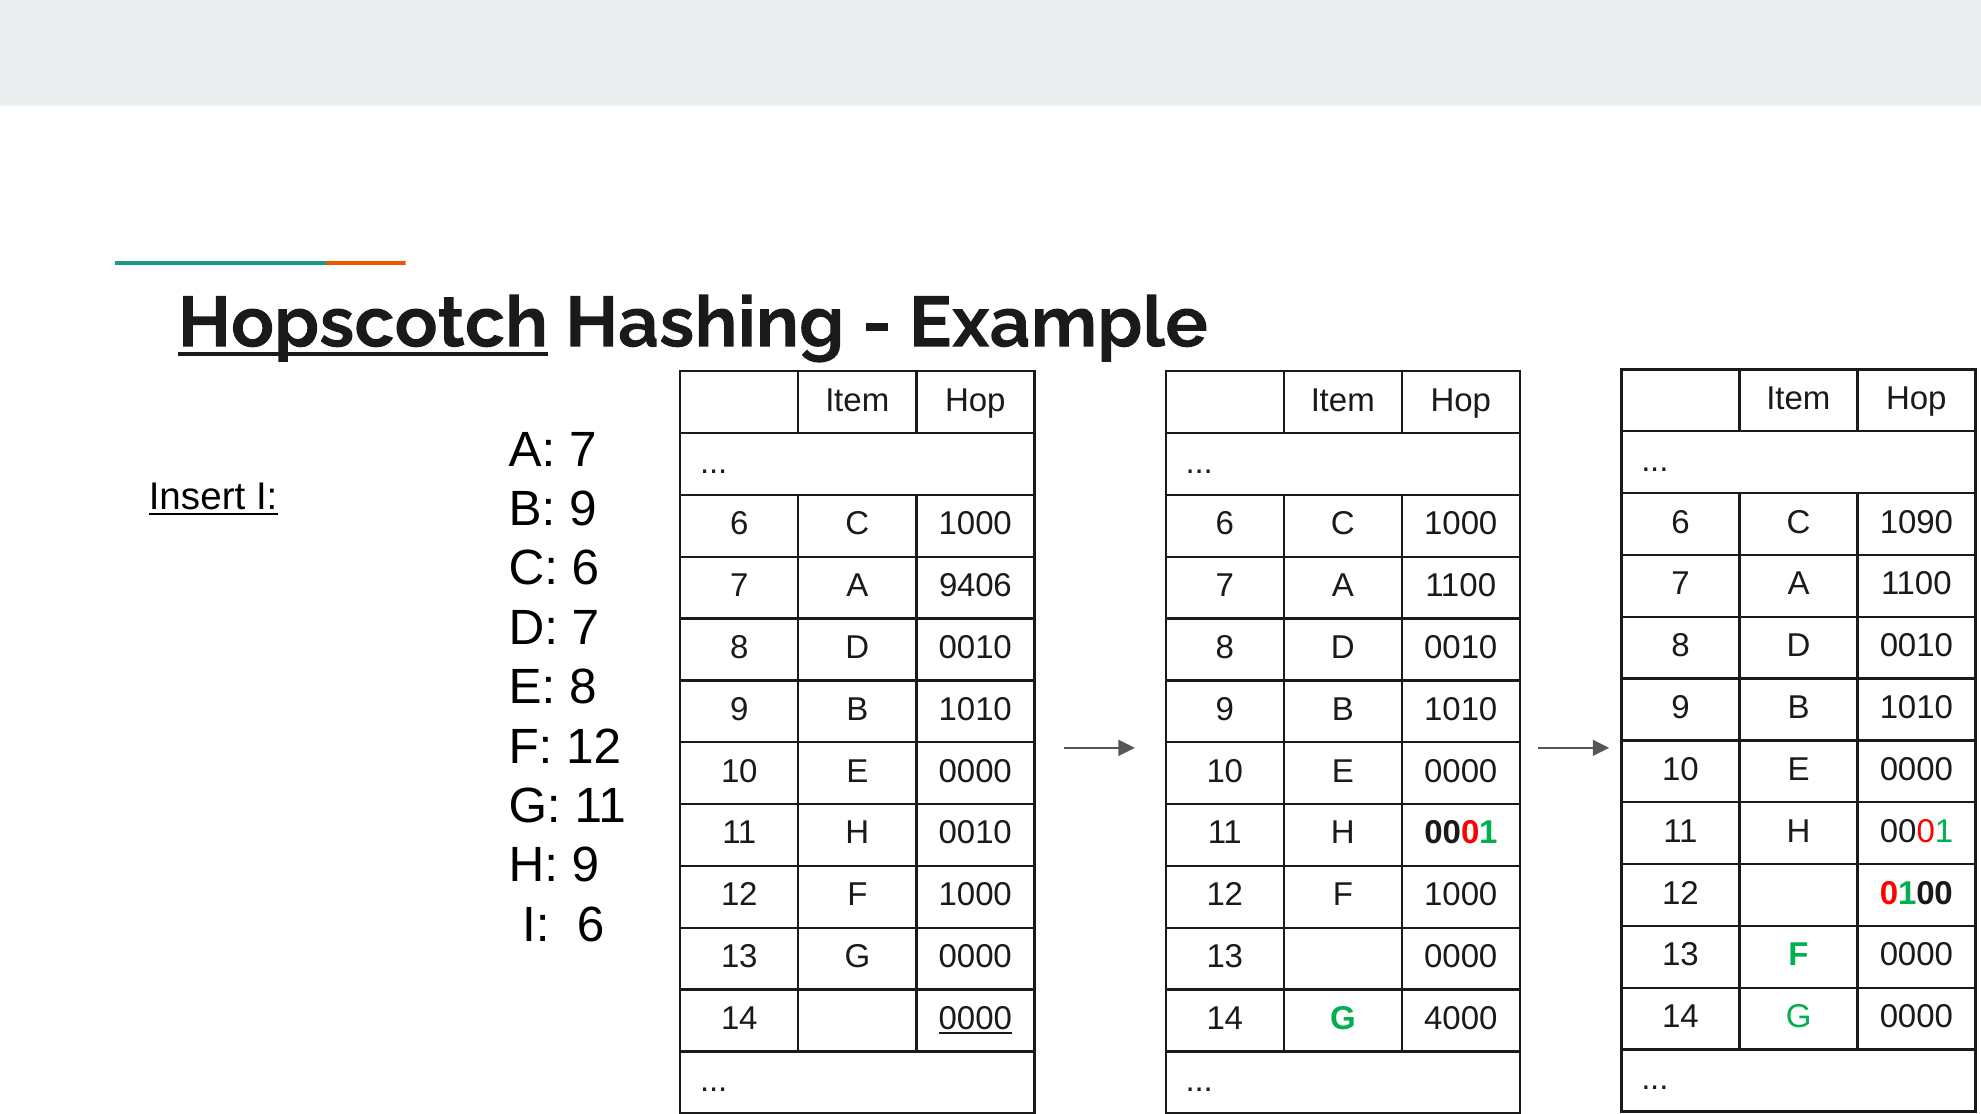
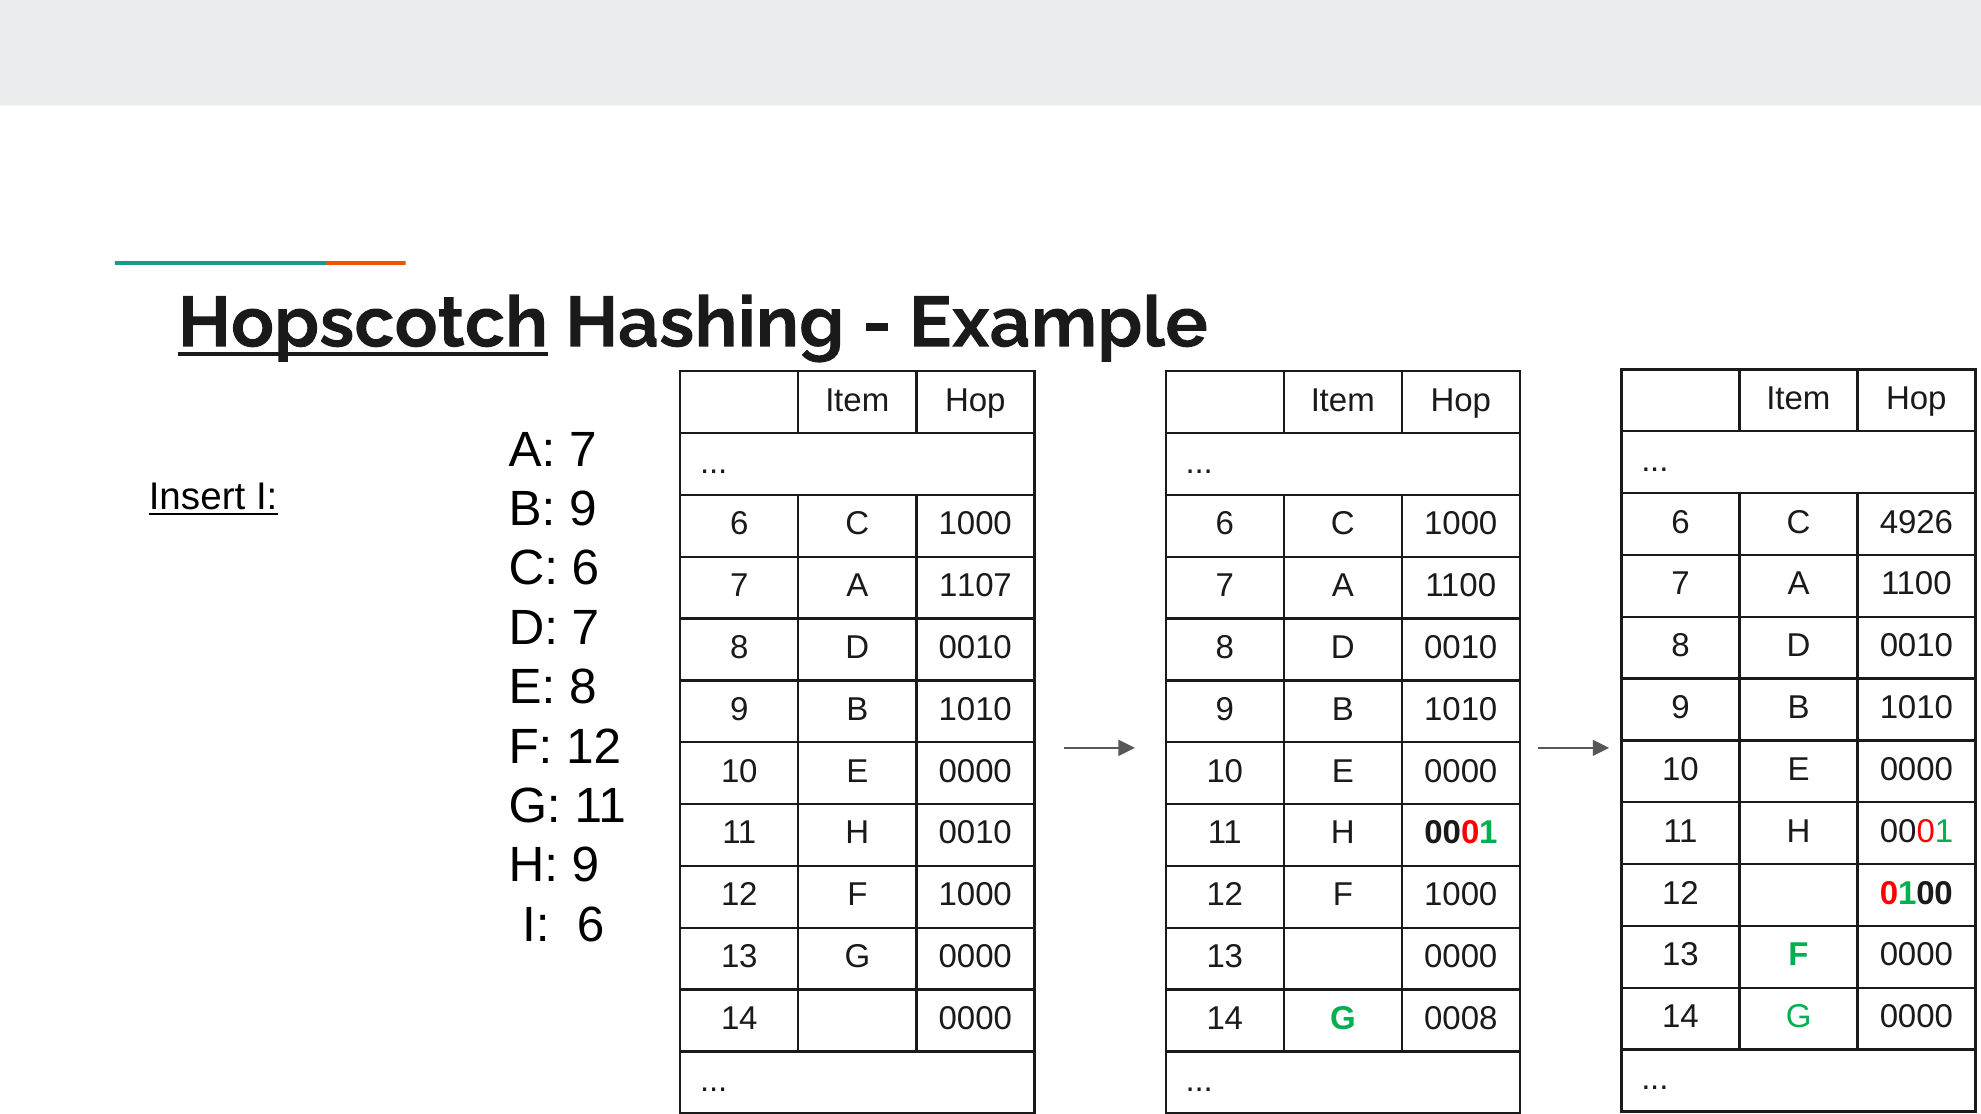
1090: 1090 -> 4926 (1916, 522)
9406: 9406 -> 1107 (975, 586)
0000 underline: present -> none (975, 1019)
4000: 4000 -> 0008 (1461, 1019)
